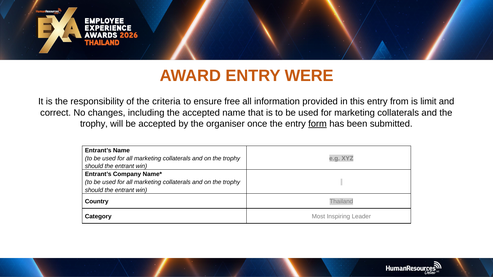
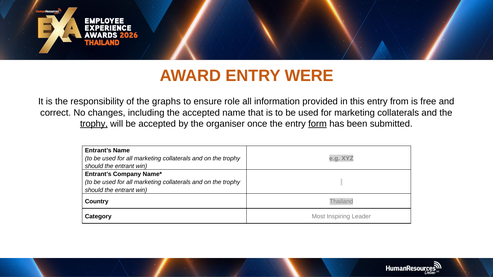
criteria: criteria -> graphs (166, 102)
free: free -> role (232, 102)
limit: limit -> free (428, 102)
trophy underline: none -> present (94, 124)
